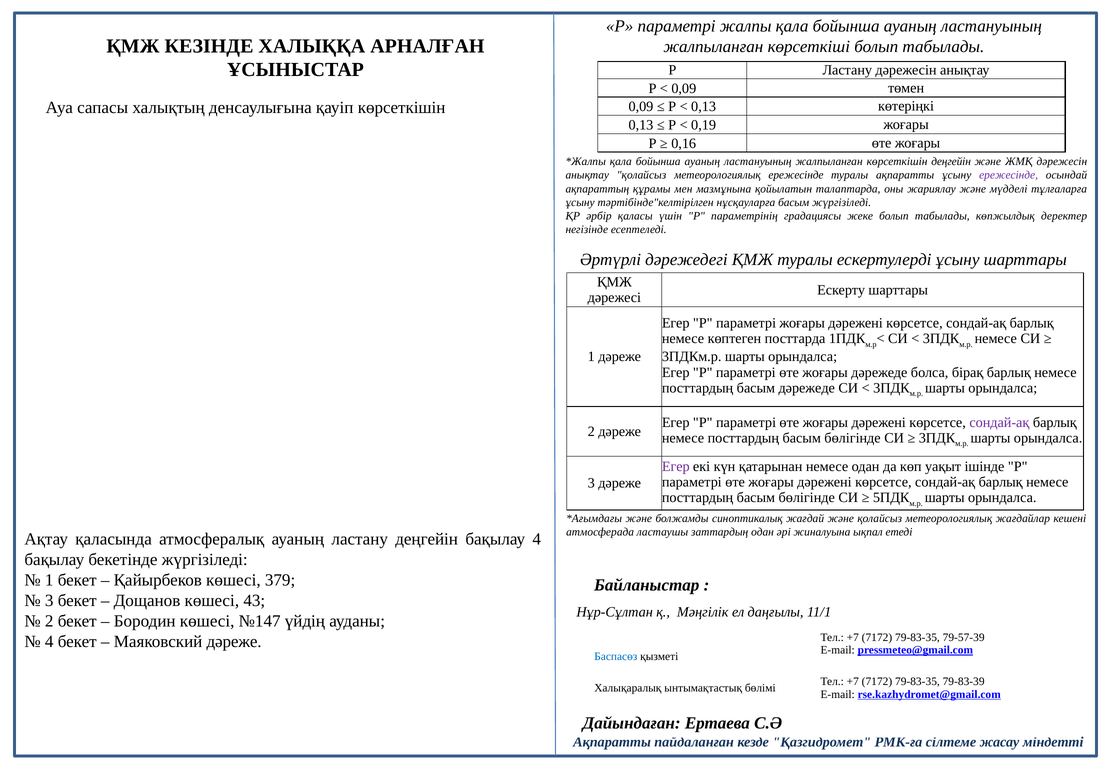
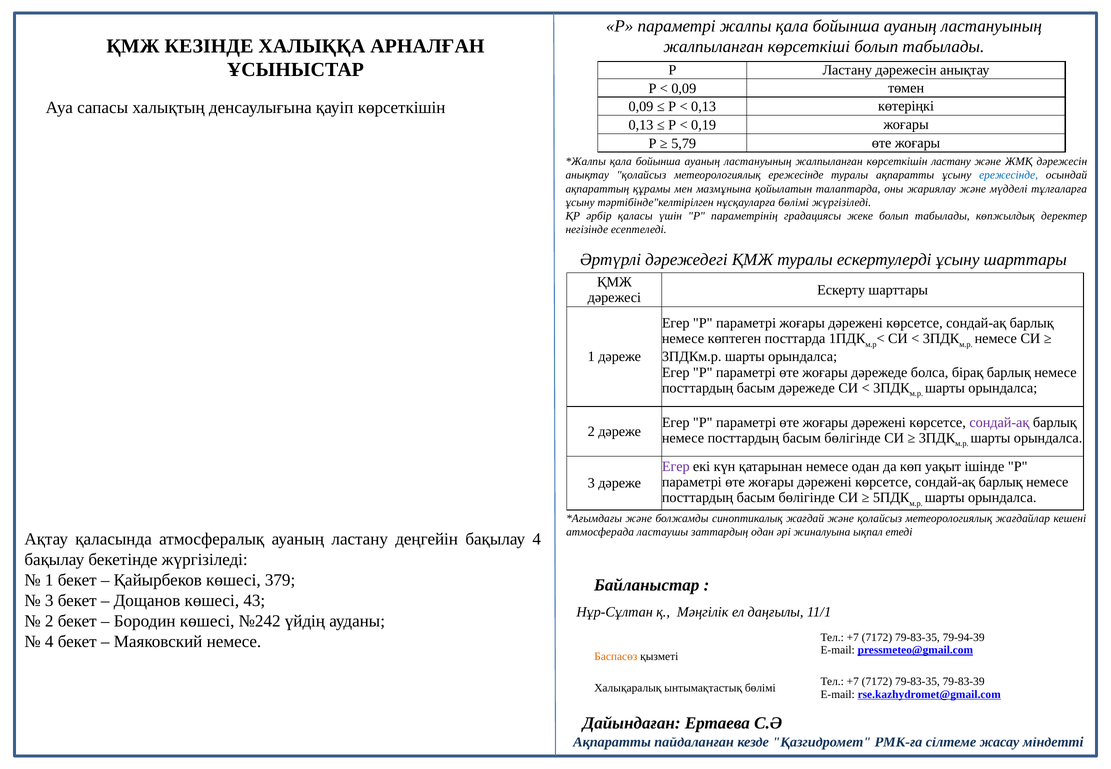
0,16: 0,16 -> 5,79 (684, 143)
көрсеткішін деңгейін: деңгейін -> ластану (951, 162)
ережесінде colour: purple -> blue (1009, 175)
нұсқауларға басым: басым -> бөлімі (794, 202)
№147: №147 -> №242 (260, 621)
79-57-39: 79-57-39 -> 79-94-39 (964, 637)
Маяковский дәреже: дәреже -> немесе (234, 642)
Баспасөз colour: blue -> orange (616, 656)
